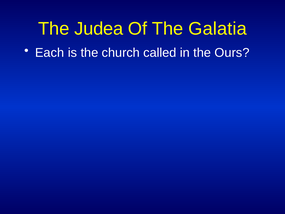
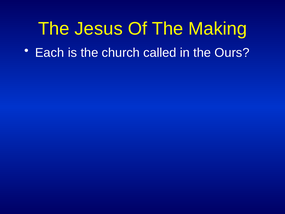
Judea: Judea -> Jesus (99, 29)
Galatia: Galatia -> Making (218, 29)
